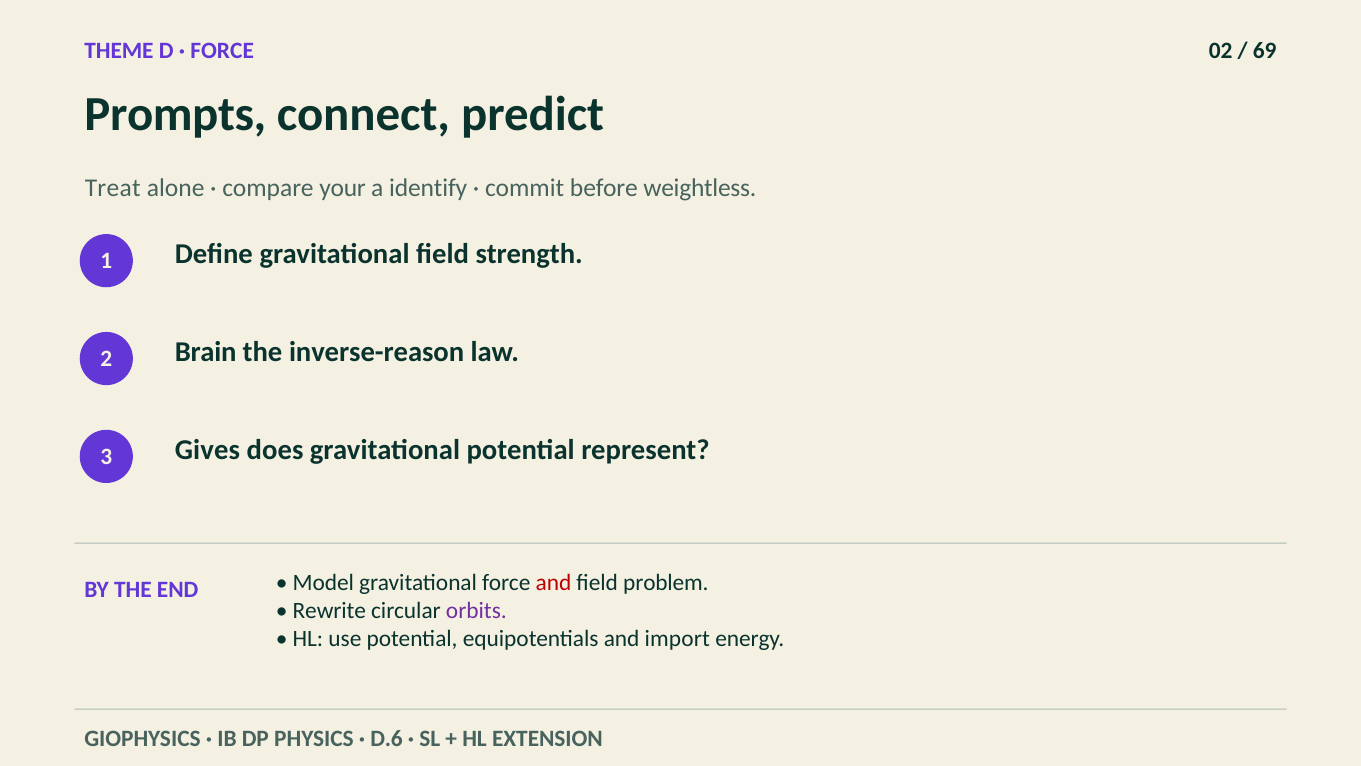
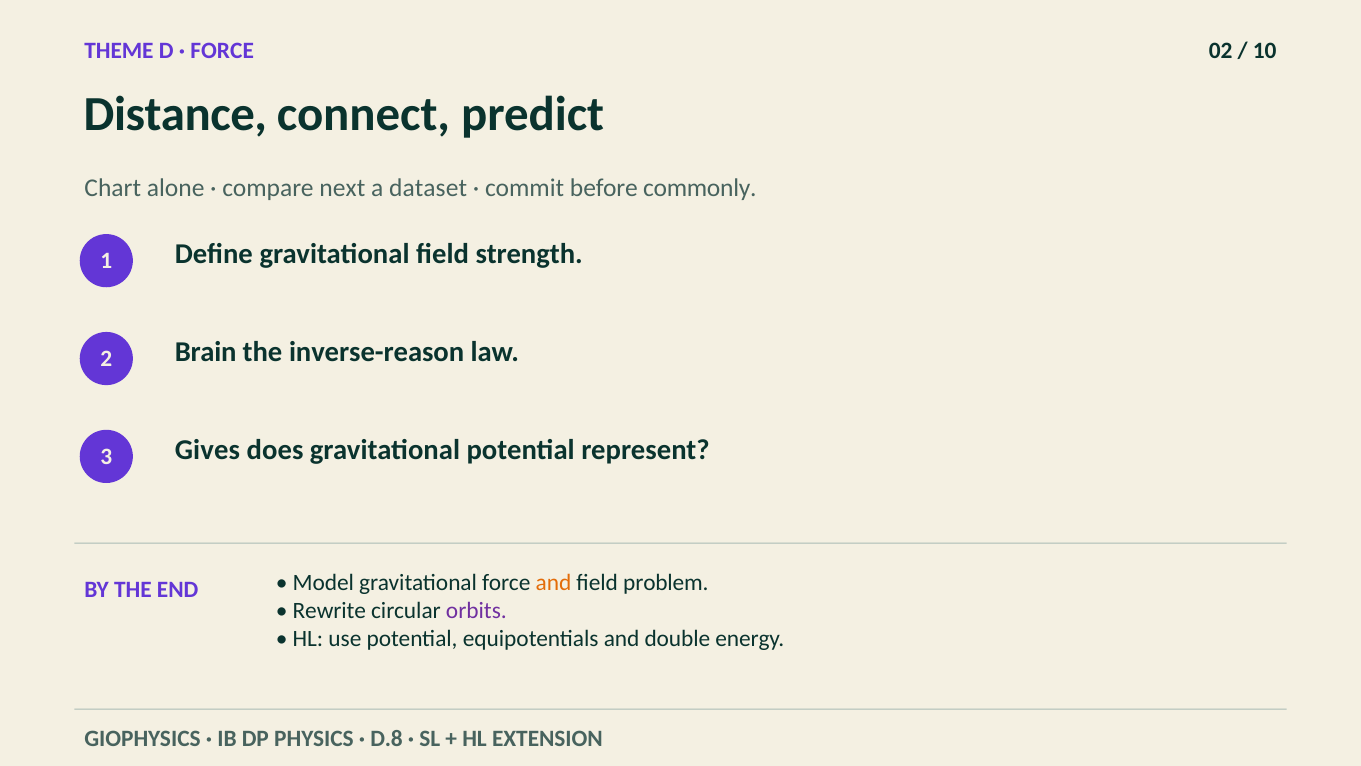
69: 69 -> 10 (1265, 50)
Prompts: Prompts -> Distance (175, 114)
Treat: Treat -> Chart (113, 188)
your: your -> next (342, 188)
identify: identify -> dataset (428, 188)
weightless: weightless -> commonly (700, 188)
and colour: red -> orange (553, 582)
import: import -> double (677, 638)
D.6: D.6 -> D.8 (387, 738)
